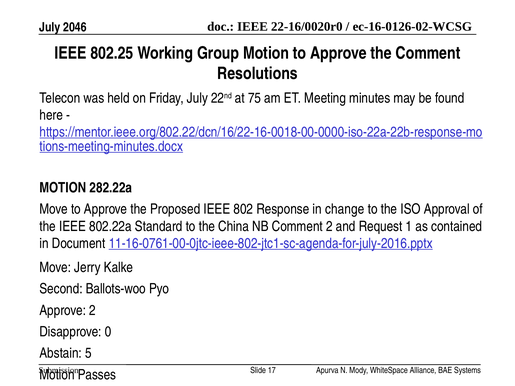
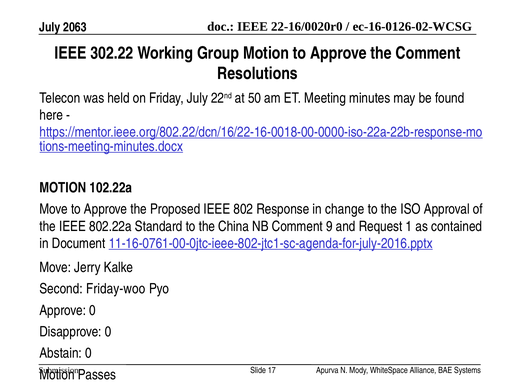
2046: 2046 -> 2063 (75, 27)
802.25: 802.25 -> 302.22 (112, 53)
75: 75 -> 50 (255, 98)
282.22a: 282.22a -> 102.22a (111, 188)
Comment 2: 2 -> 9 (329, 226)
Ballots-woo: Ballots-woo -> Friday-woo (116, 289)
Approve 2: 2 -> 0 (93, 311)
Abstain 5: 5 -> 0 (88, 353)
